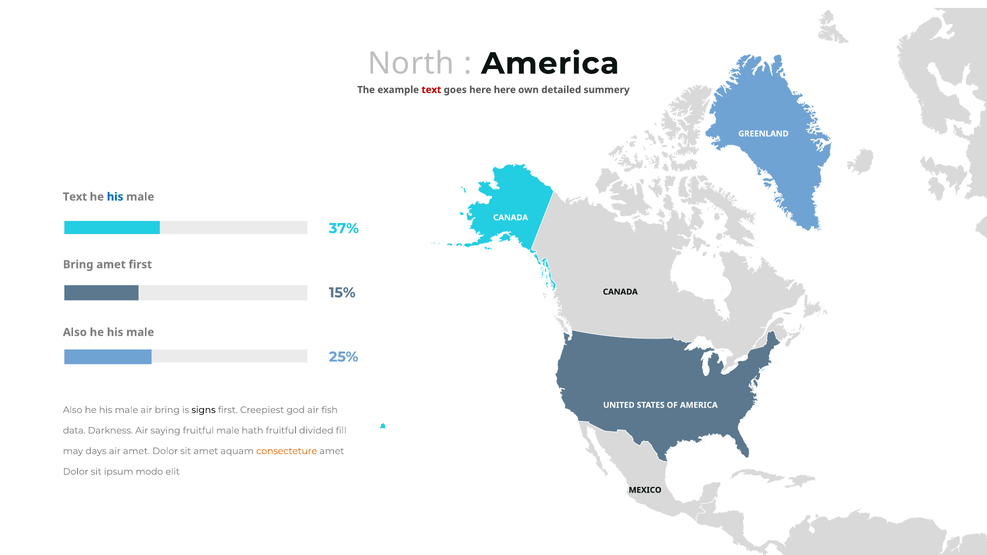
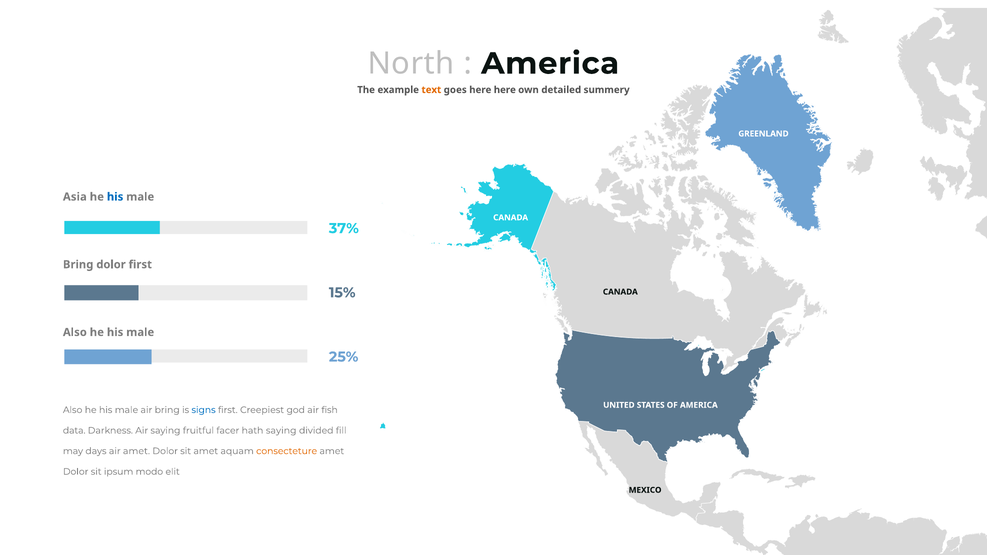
text colour: red -> orange (431, 90)
Text: Text -> Asia (75, 197)
Bring amet: amet -> dolor (111, 265)
signs colour: black -> blue (204, 410)
fruitful male: male -> facer (228, 431)
hath fruitful: fruitful -> saying (281, 431)
